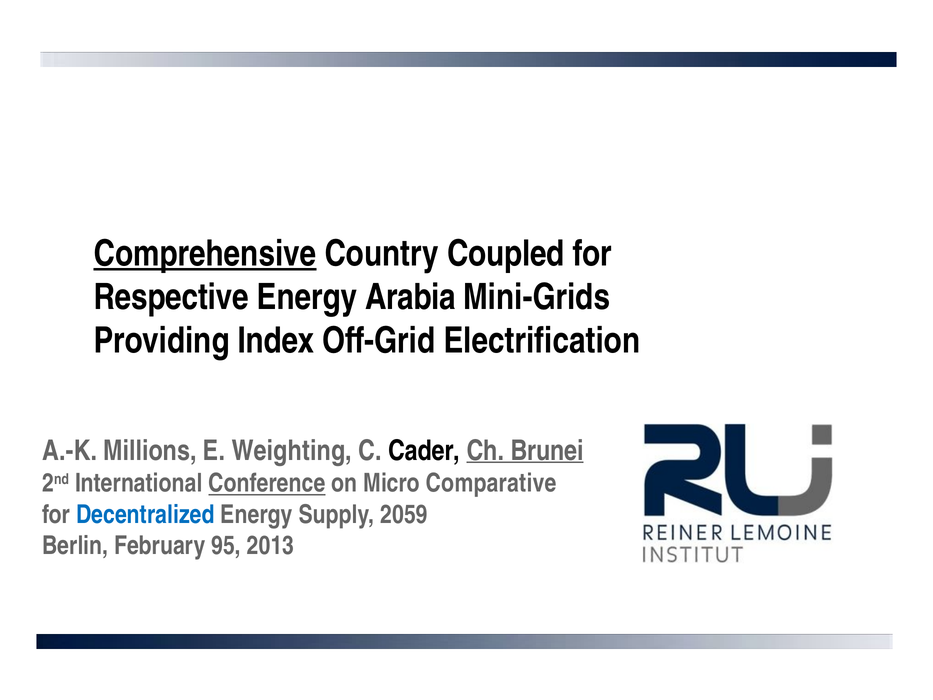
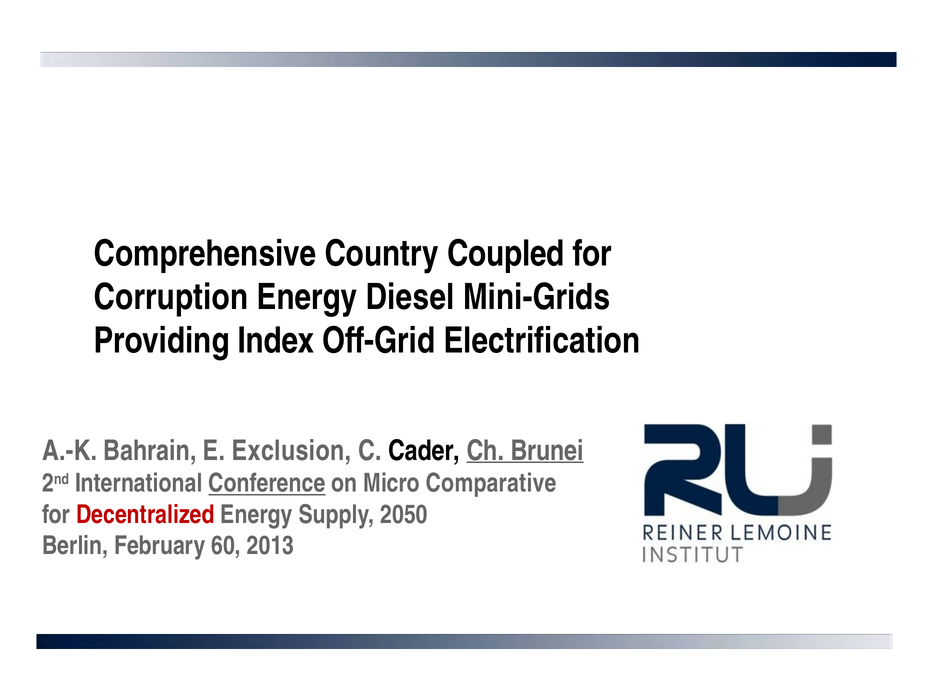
Comprehensive underline: present -> none (205, 254)
Respective: Respective -> Corruption (171, 297)
Arabia: Arabia -> Diesel (410, 297)
Millions: Millions -> Bahrain (150, 451)
Weighting: Weighting -> Exclusion (292, 451)
Decentralized colour: blue -> red (145, 514)
2059: 2059 -> 2050 (404, 514)
95: 95 -> 60 (226, 545)
